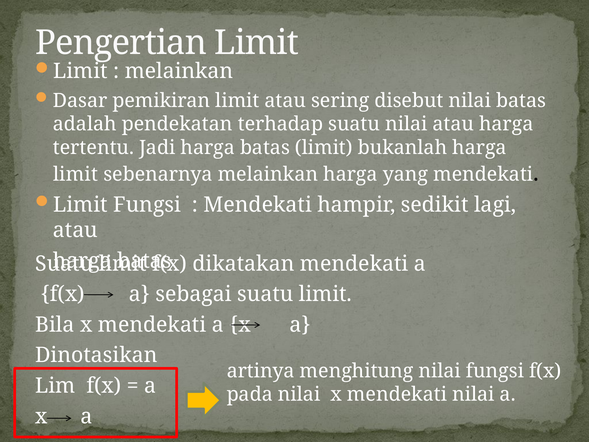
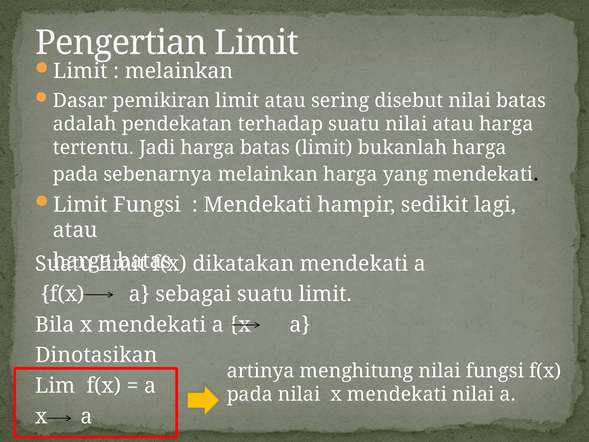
limit: limit -> pada (76, 174)
